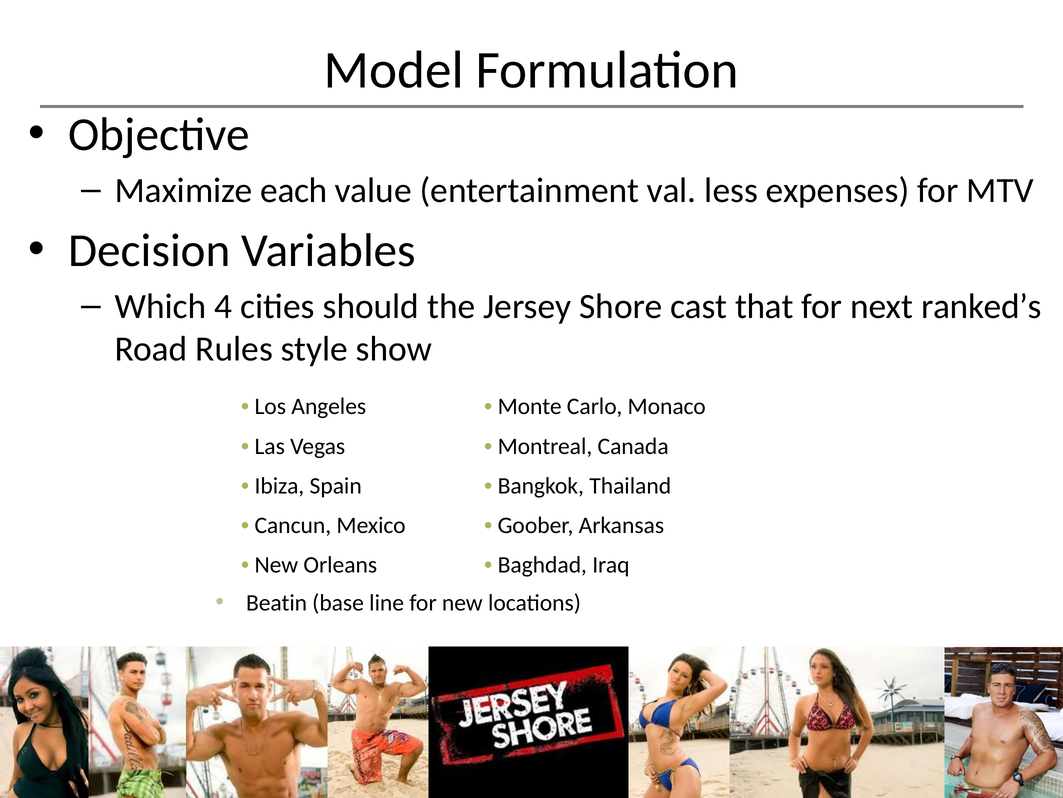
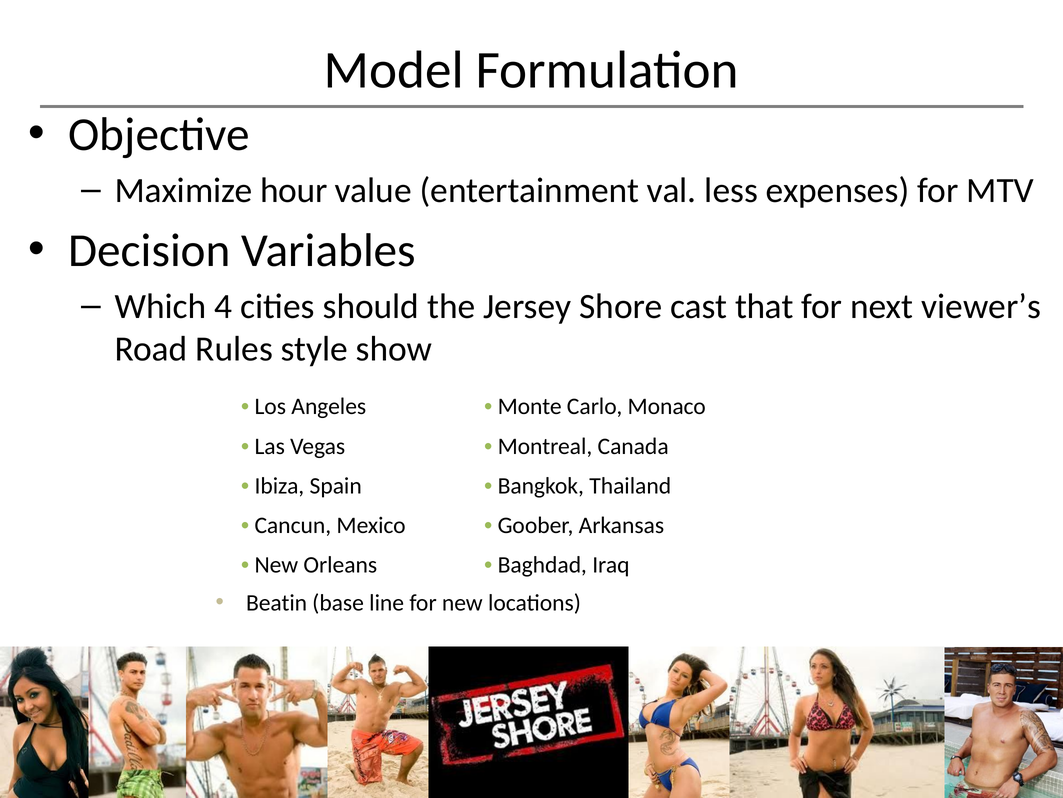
each: each -> hour (294, 190)
ranked’s: ranked’s -> viewer’s (981, 306)
